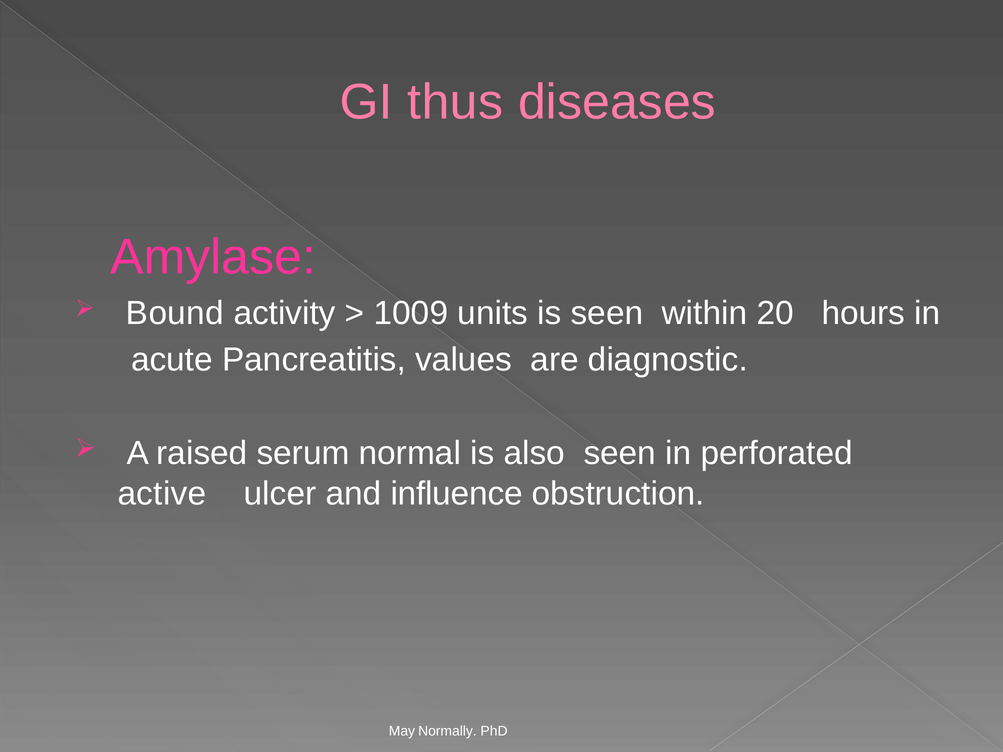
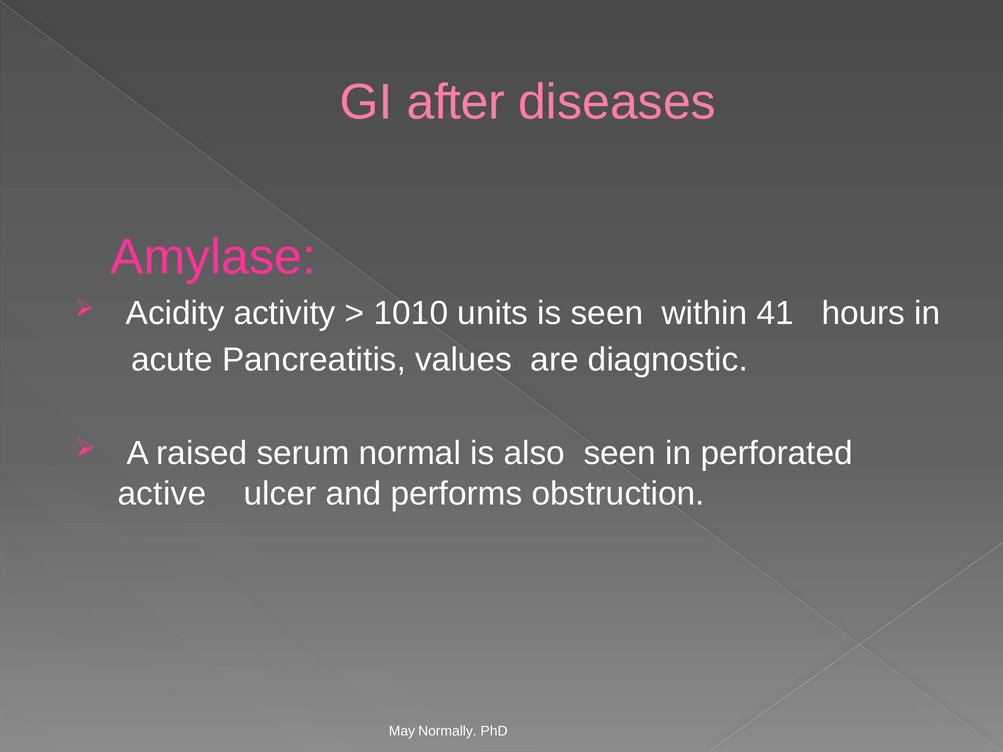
thus: thus -> after (456, 102)
Bound: Bound -> Acidity (175, 313)
1009: 1009 -> 1010 (411, 313)
20: 20 -> 41 (775, 313)
influence: influence -> performs (457, 494)
